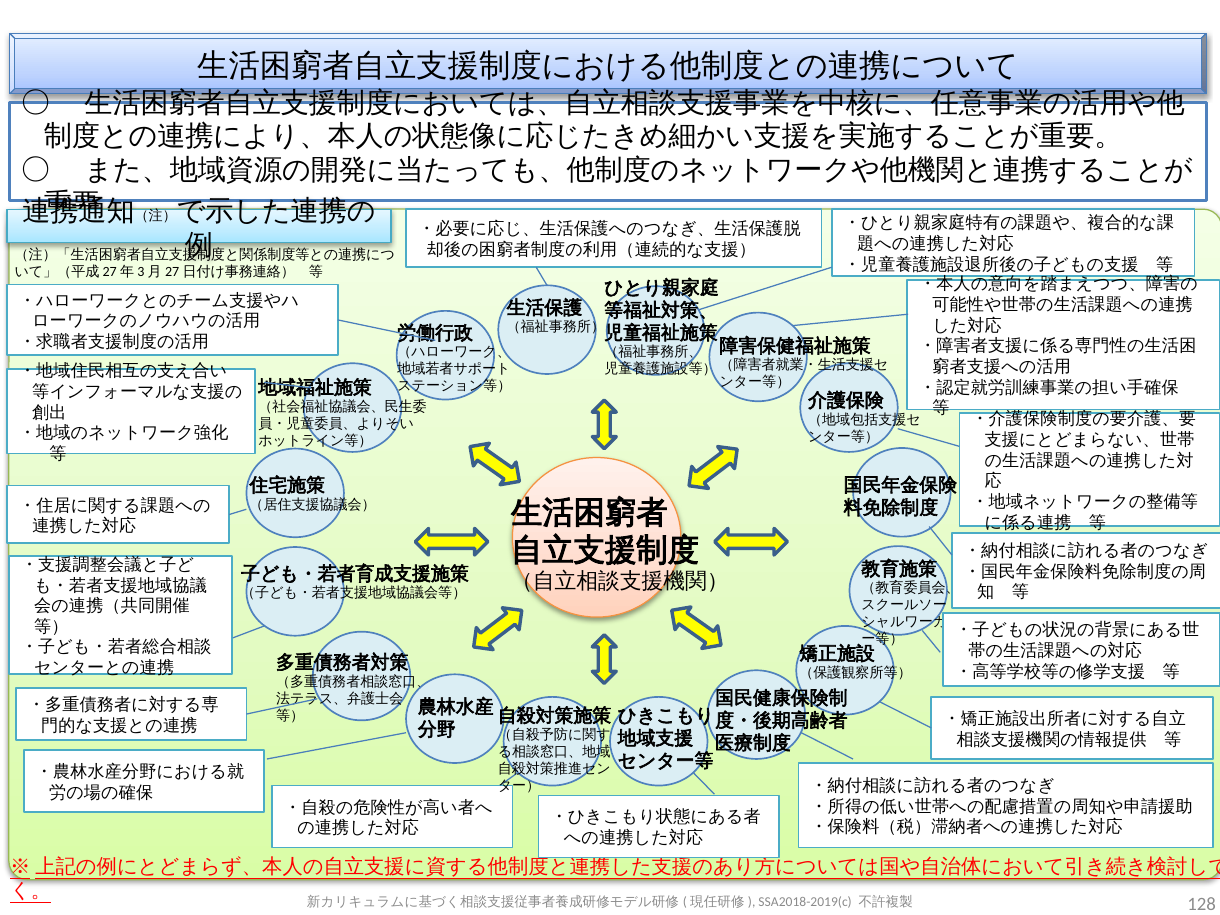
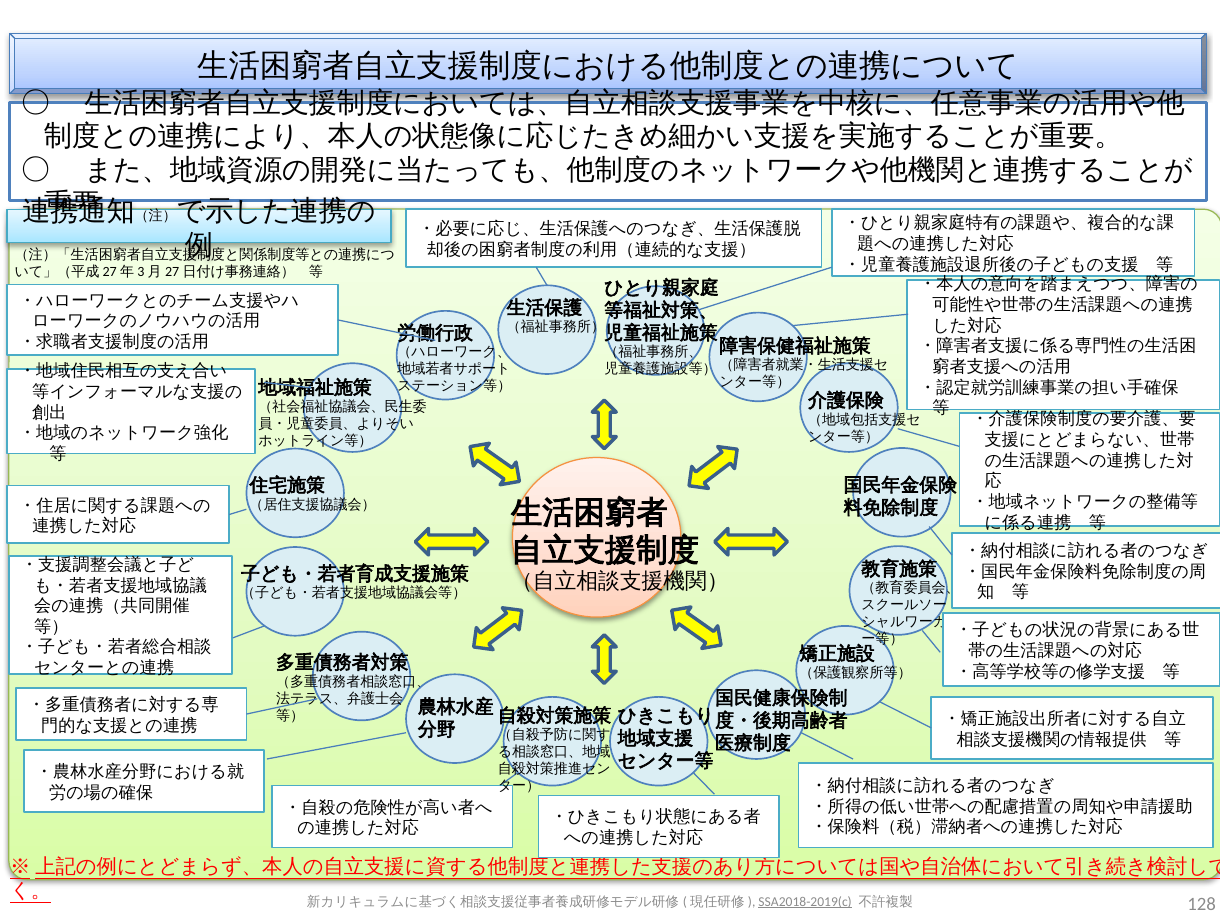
SSA2018-2019(c underline: none -> present (805, 902)
